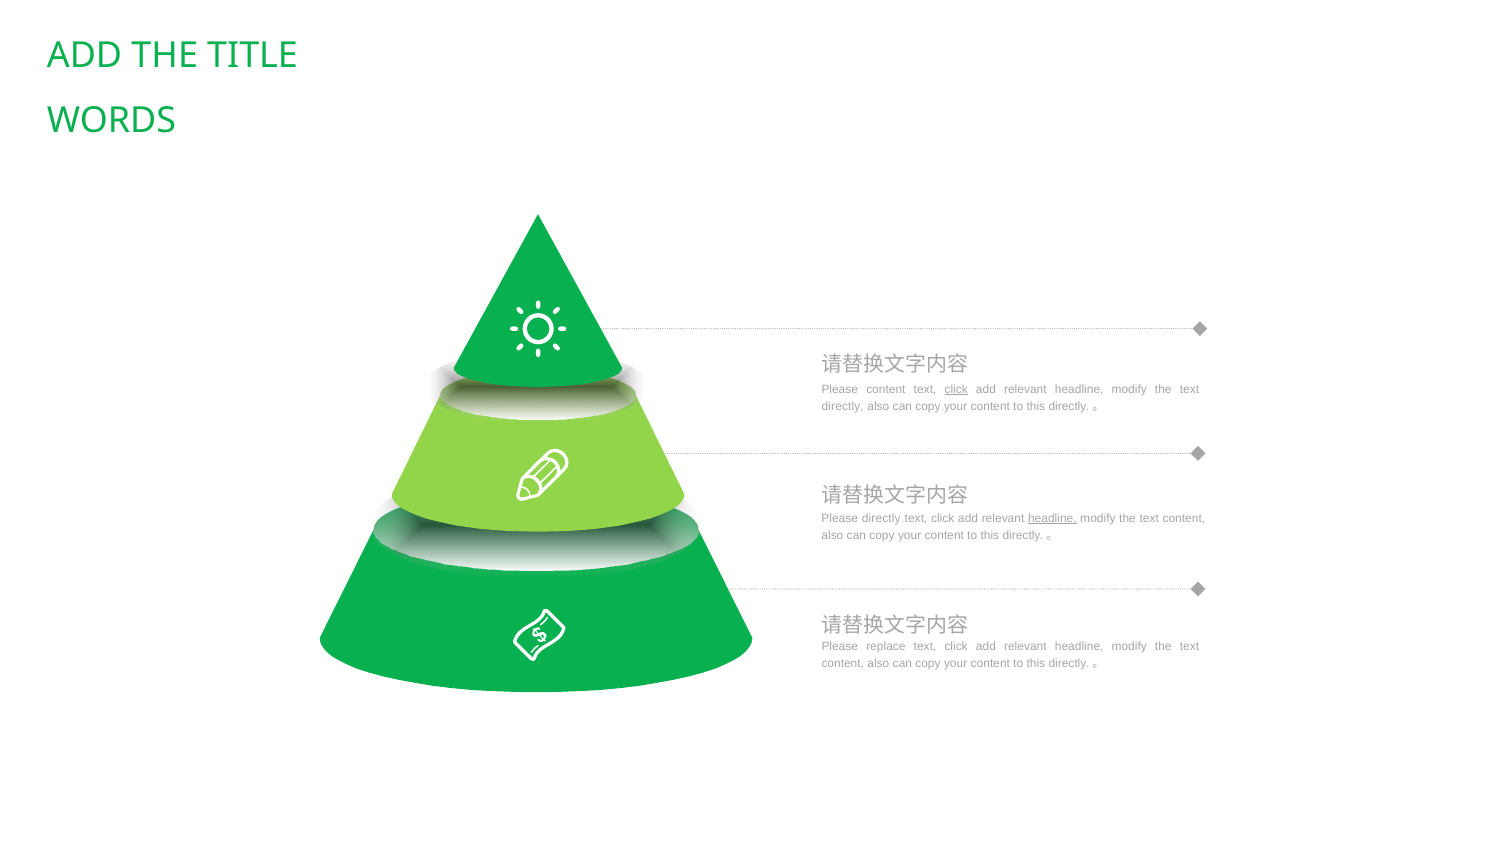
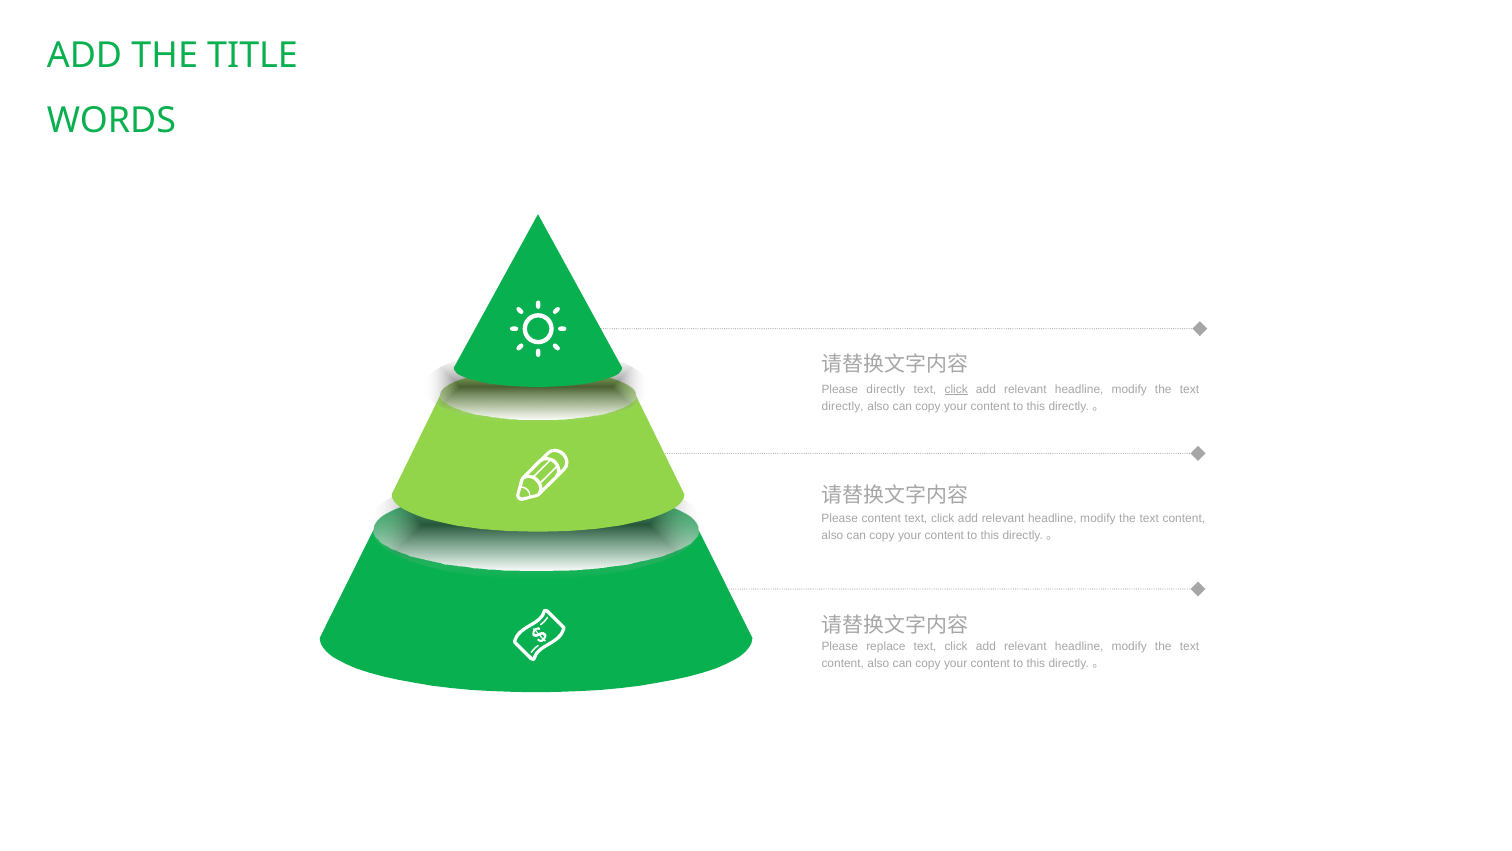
Please content: content -> directly (886, 389)
Please directly: directly -> content (881, 518)
headline underline: present -> none (1052, 518)
